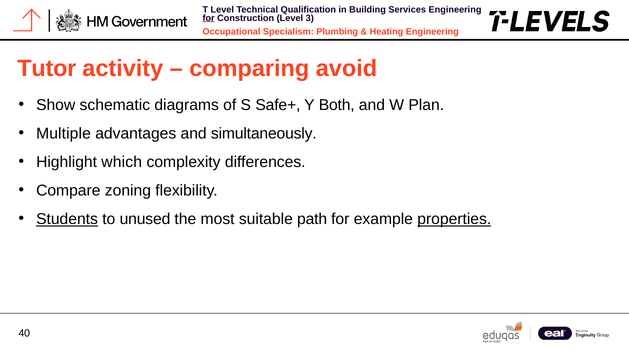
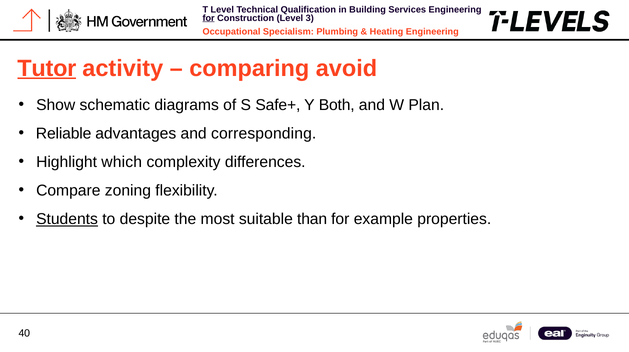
Tutor underline: none -> present (47, 68)
Multiple: Multiple -> Reliable (64, 133)
simultaneously: simultaneously -> corresponding (264, 133)
unused: unused -> despite (145, 219)
path: path -> than (312, 219)
properties underline: present -> none (454, 219)
